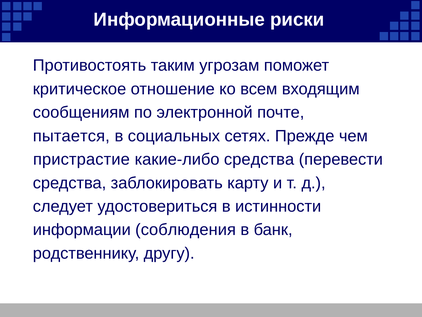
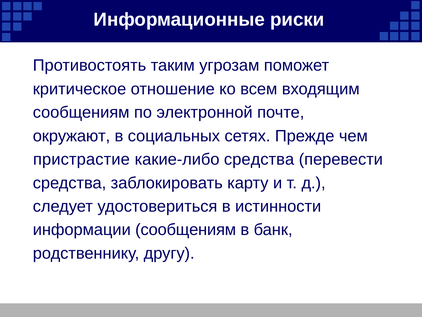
пытается: пытается -> окружают (71, 136)
информации соблюдения: соблюдения -> сообщениям (186, 230)
